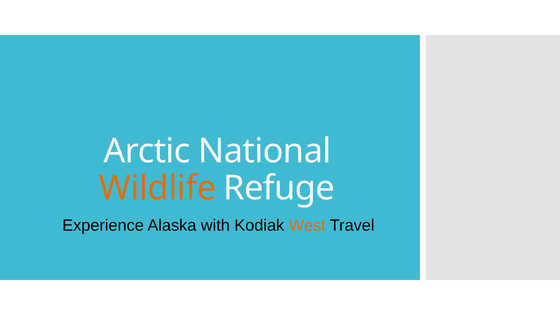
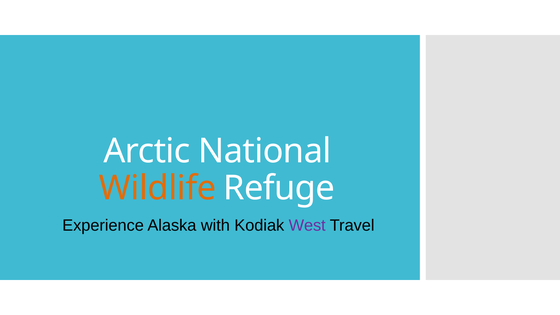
West colour: orange -> purple (307, 225)
